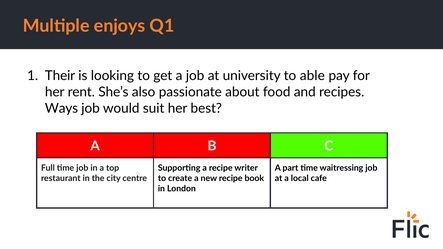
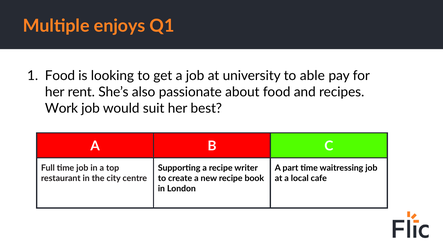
Their: Their -> Food (60, 76)
Ways: Ways -> Work (61, 108)
